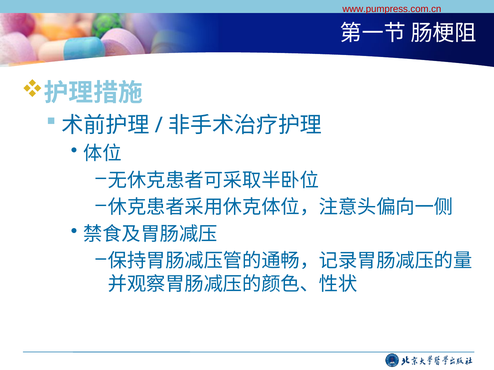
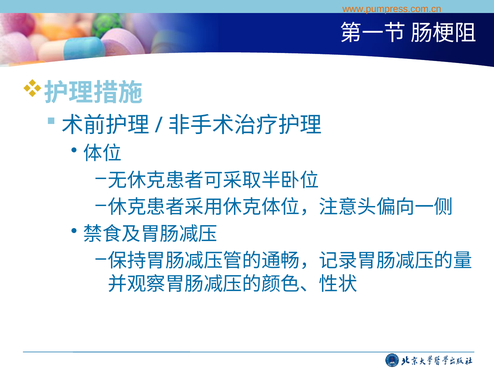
www.pumpress.com.cn colour: red -> orange (392, 9)
